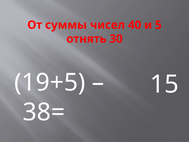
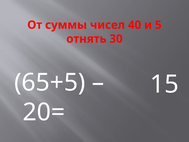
19+5: 19+5 -> 65+5 (50, 82)
38=: 38= -> 20= (44, 112)
